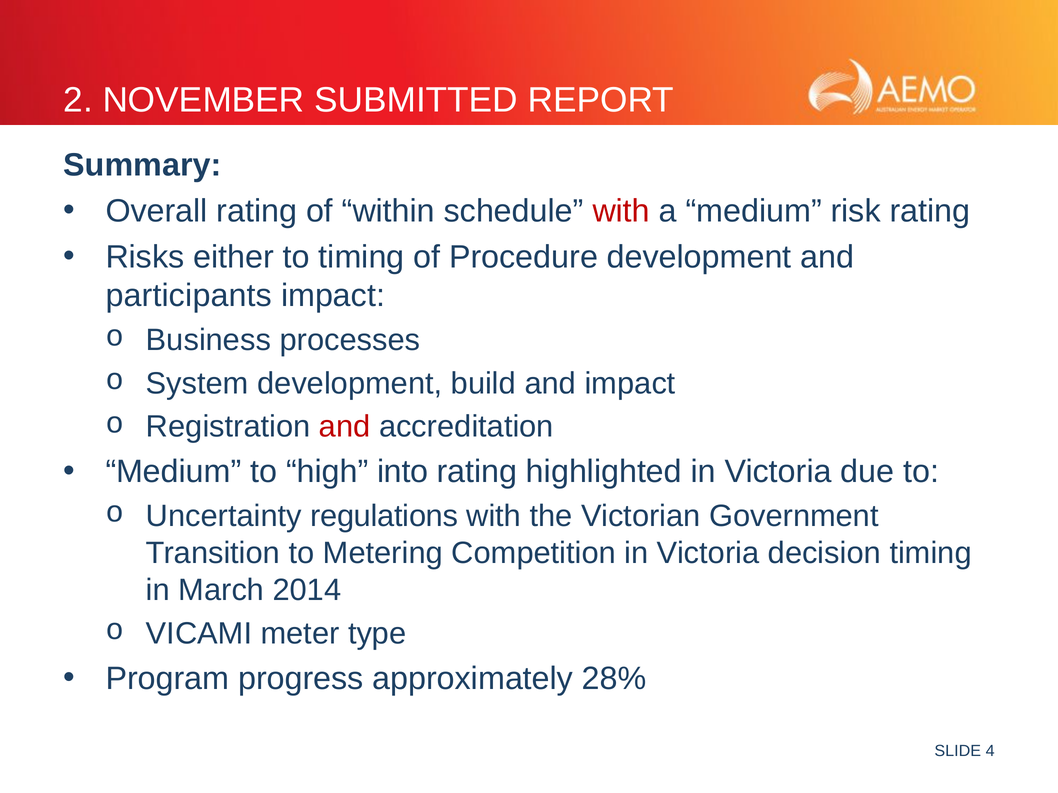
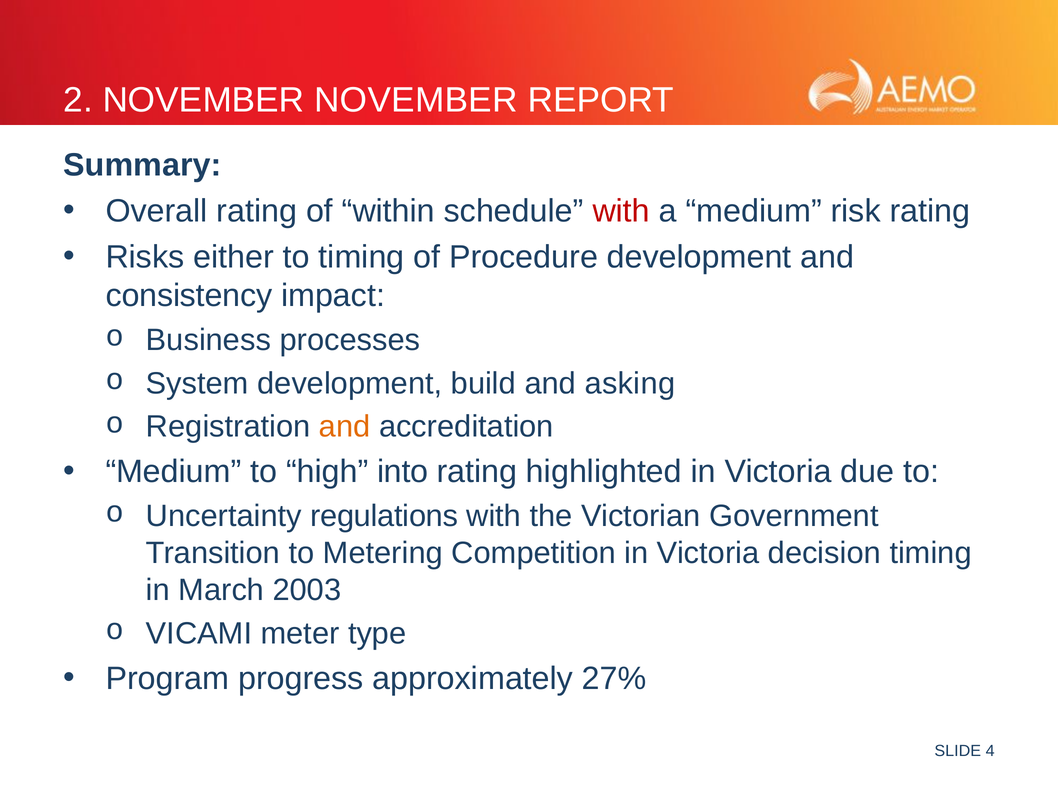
NOVEMBER SUBMITTED: SUBMITTED -> NOVEMBER (416, 100)
participants: participants -> consistency (189, 296)
and impact: impact -> asking (630, 384)
and colour: red -> orange (345, 427)
2014: 2014 -> 2003 (307, 590)
28%: 28% -> 27% (614, 679)
